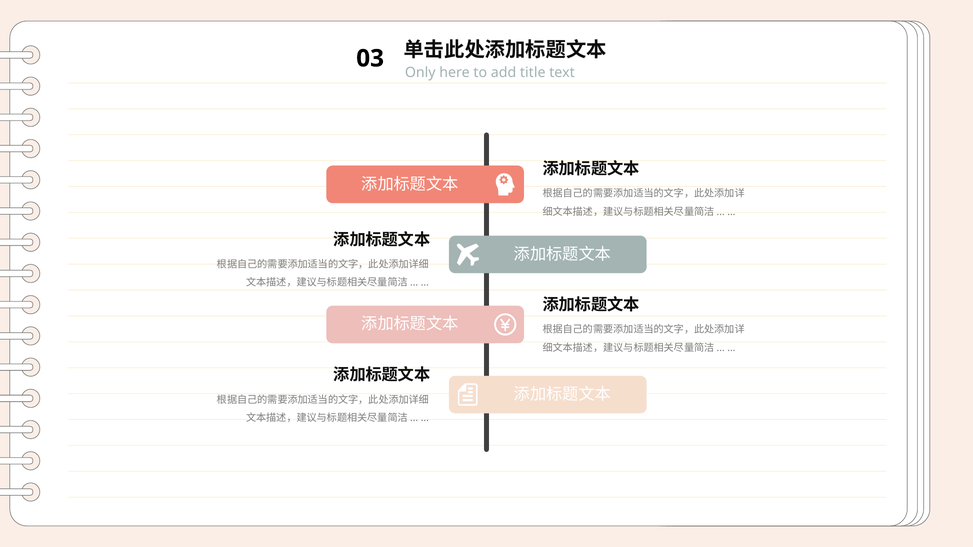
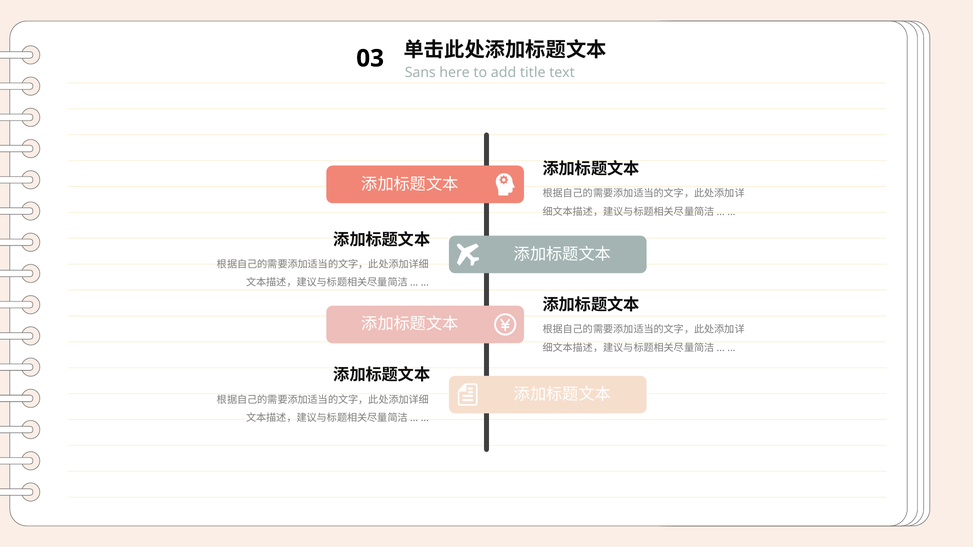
Only: Only -> Sans (420, 73)
